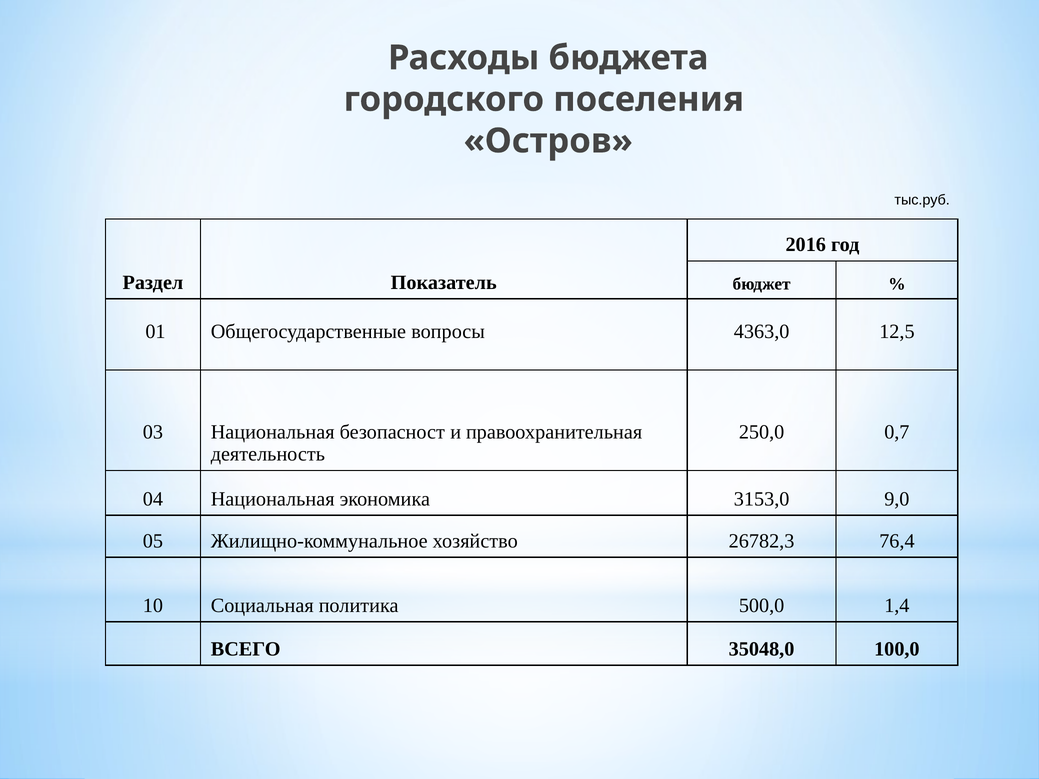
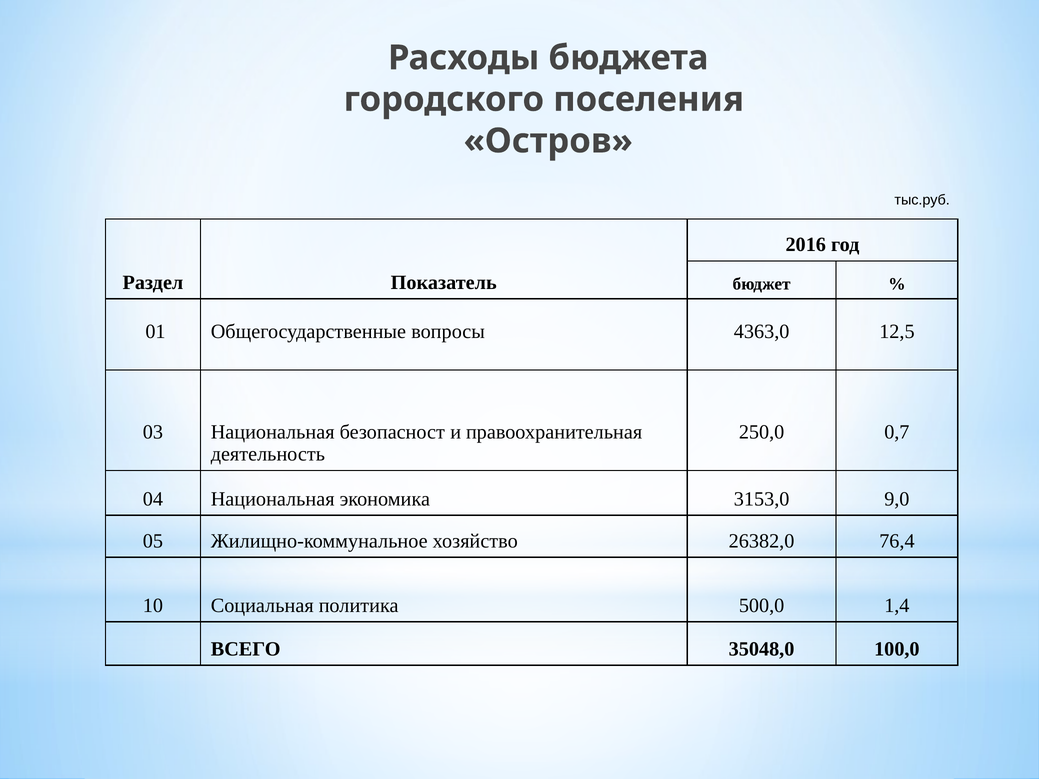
26782,3: 26782,3 -> 26382,0 (762, 541)
